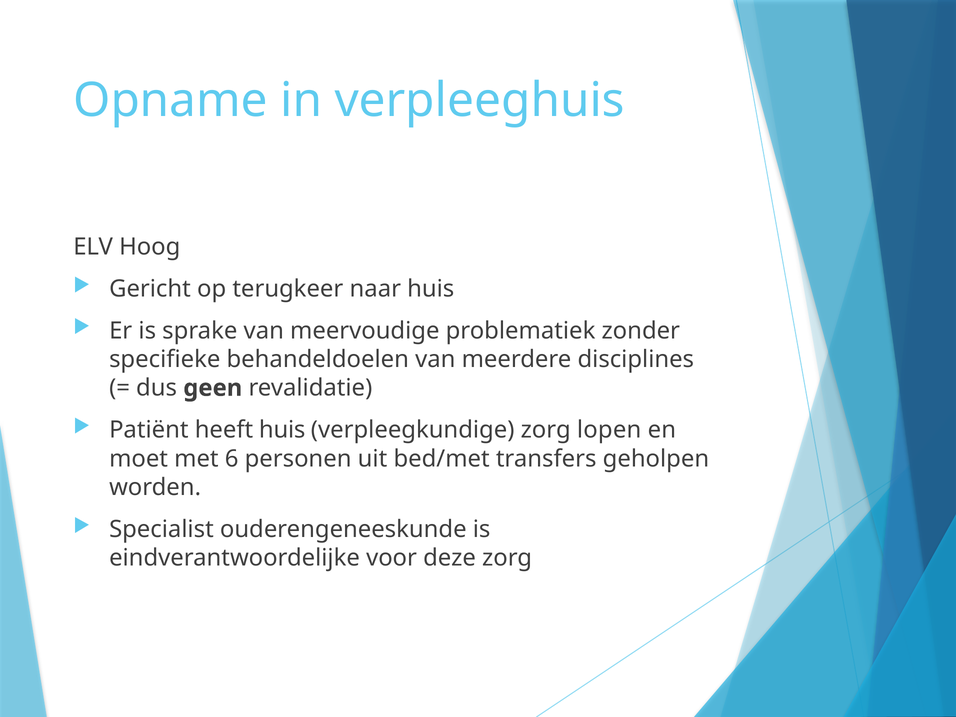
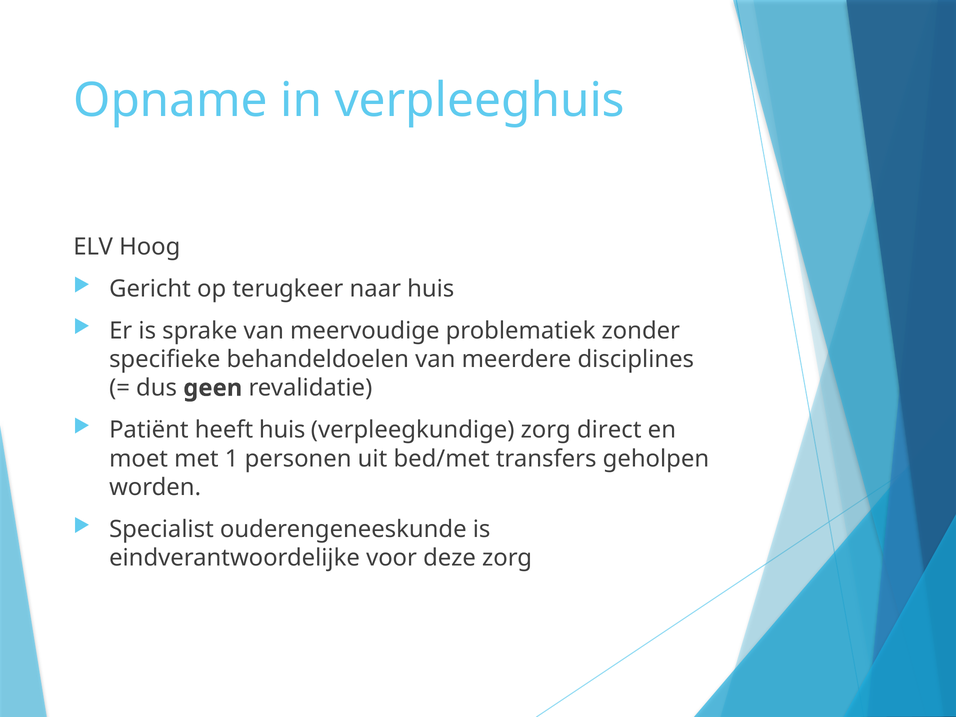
lopen: lopen -> direct (609, 430)
6: 6 -> 1 (232, 459)
